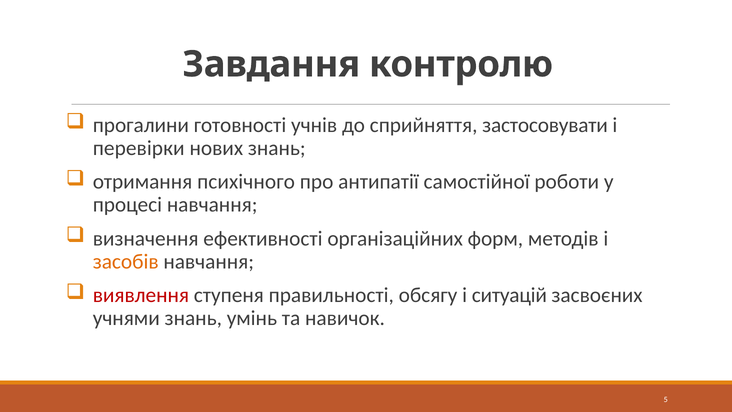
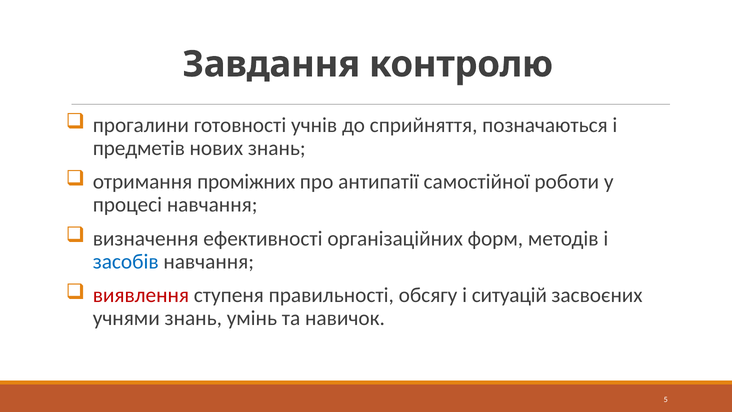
застосовувати: застосовувати -> позначаються (545, 125)
перевірки: перевірки -> предметів (139, 148)
психічного: психічного -> проміжних (246, 182)
засобів colour: orange -> blue (126, 261)
